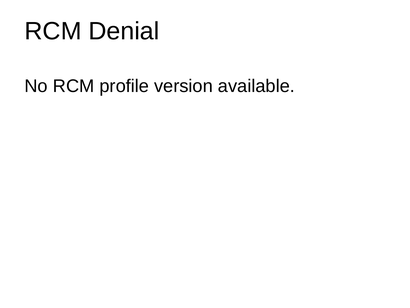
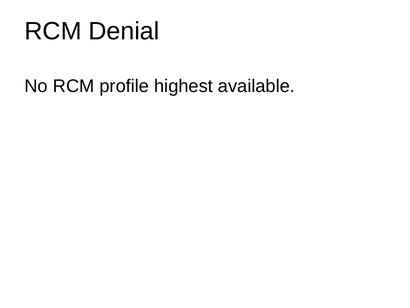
version: version -> highest (184, 86)
